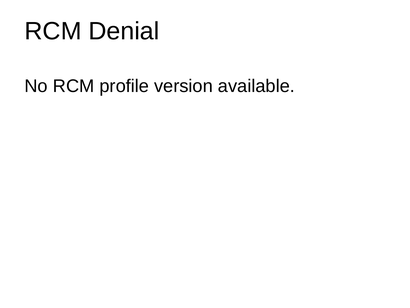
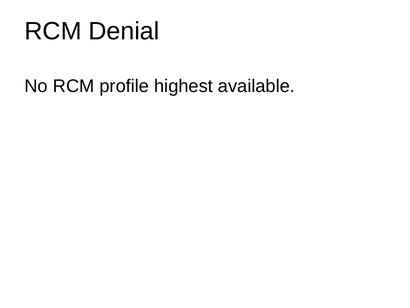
version: version -> highest (184, 86)
